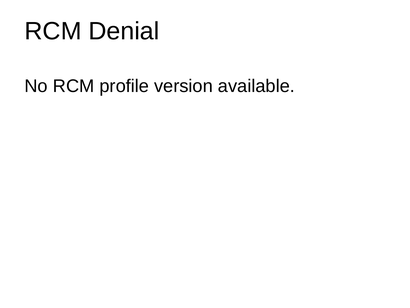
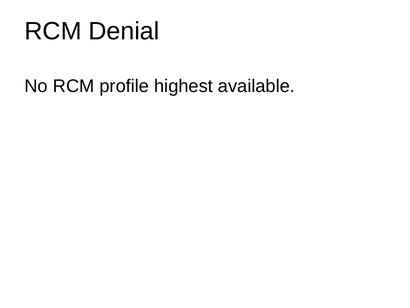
version: version -> highest (184, 86)
